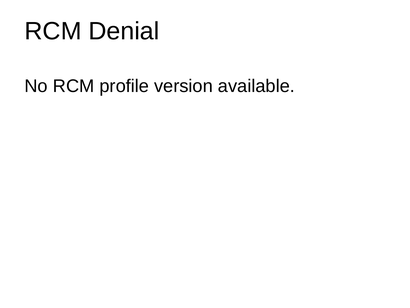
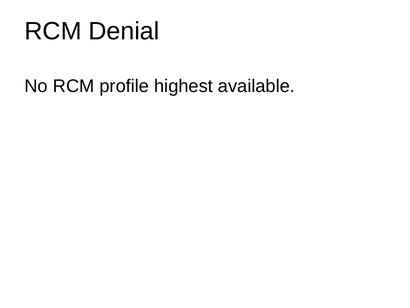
version: version -> highest (184, 86)
